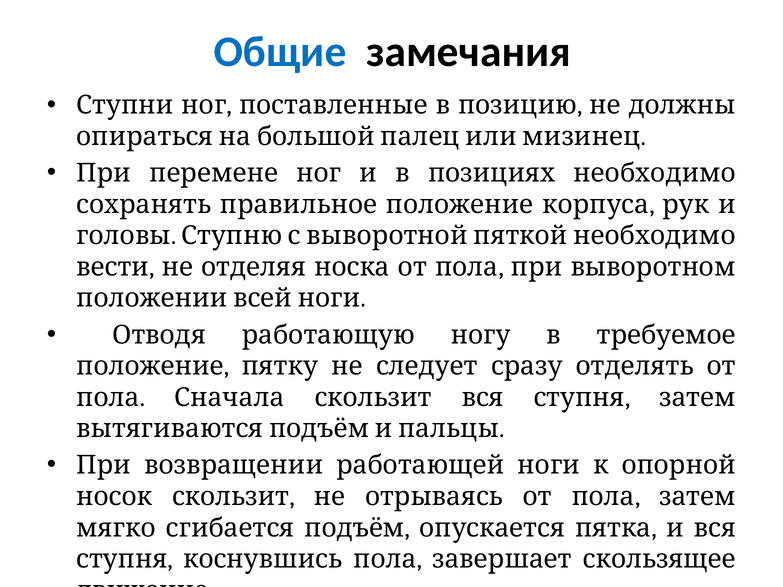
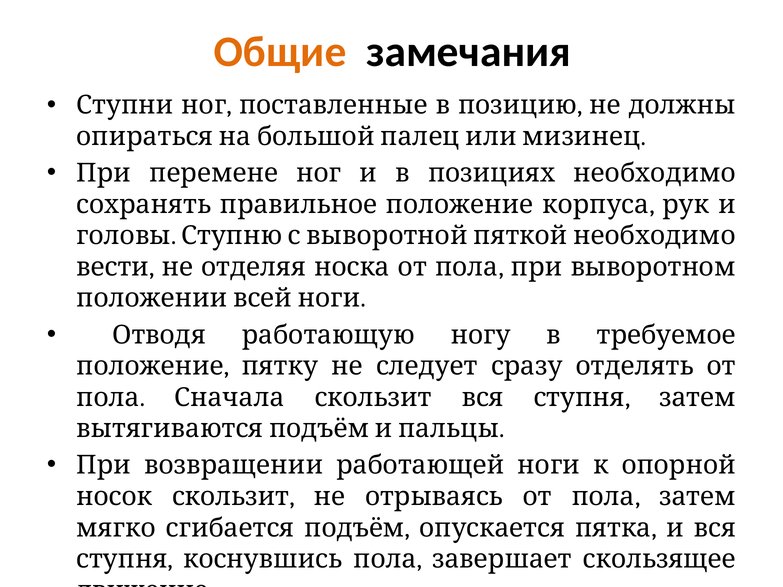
Общие colour: blue -> orange (280, 52)
